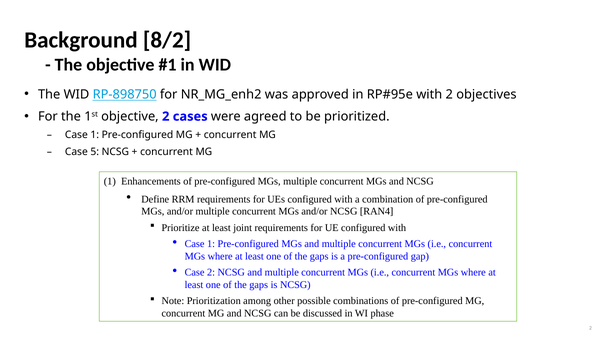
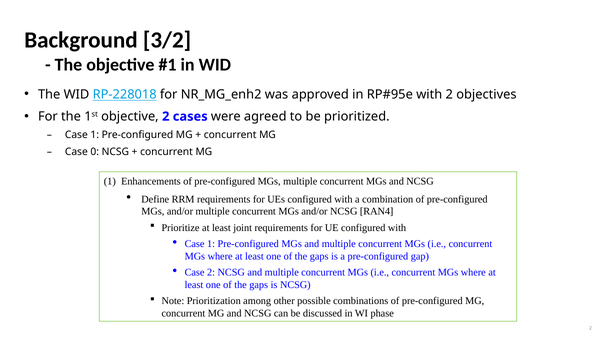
8/2: 8/2 -> 3/2 (167, 40)
RP-898750: RP-898750 -> RP-228018 (125, 94)
5: 5 -> 0 (95, 151)
